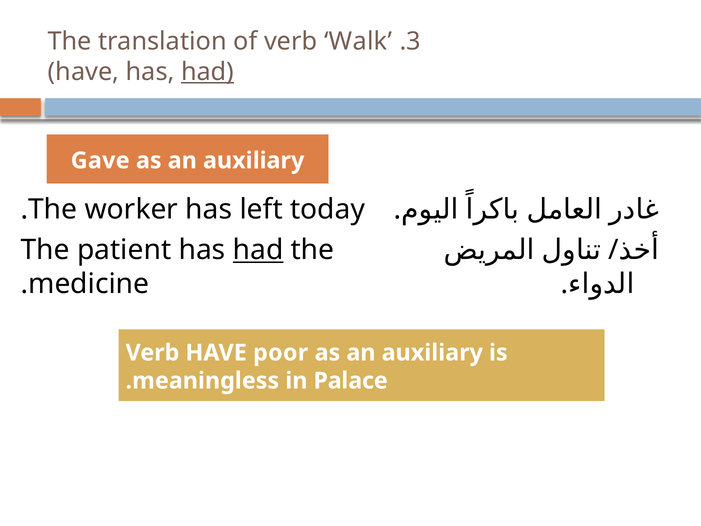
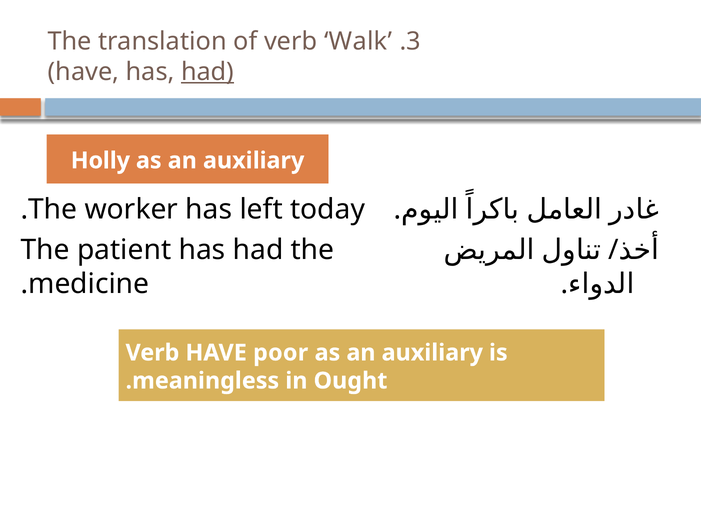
Gave: Gave -> Holly (100, 160)
had underline: present -> none (258, 250)
Palace: Palace -> Ought (351, 381)
